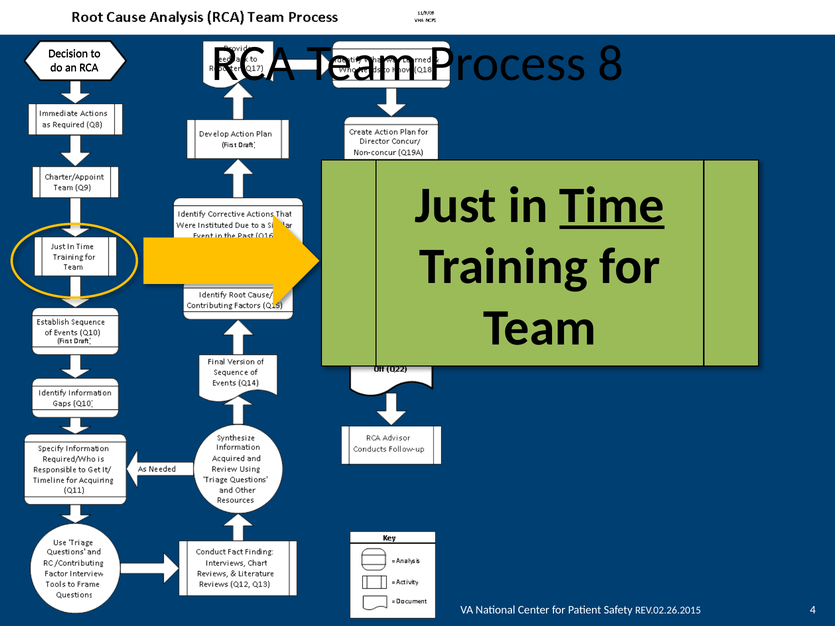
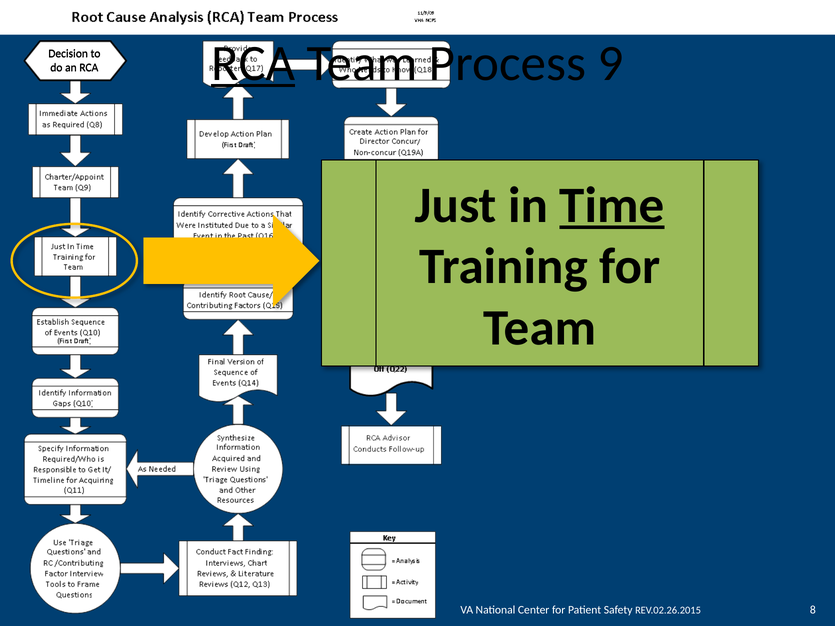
RCA underline: none -> present (253, 63)
8: 8 -> 9 (610, 63)
4: 4 -> 8 (813, 610)
